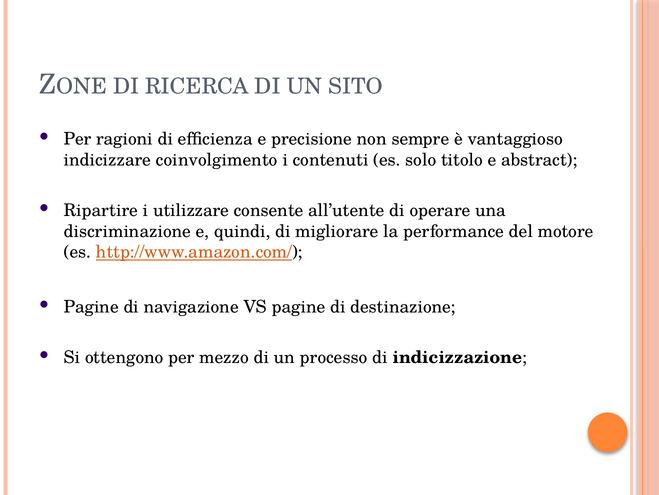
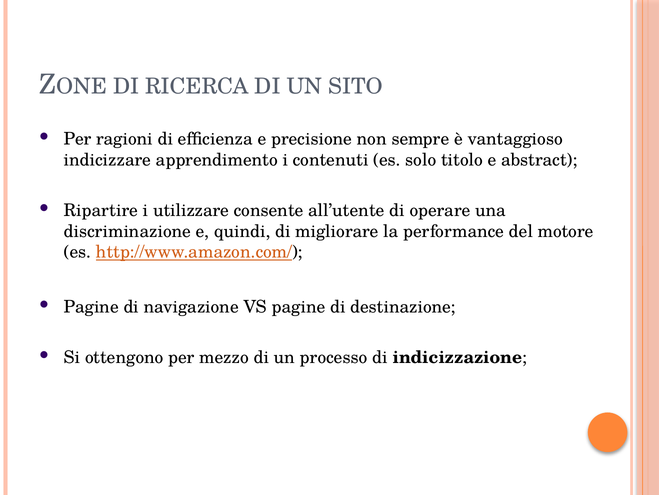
coinvolgimento: coinvolgimento -> apprendimento (217, 160)
